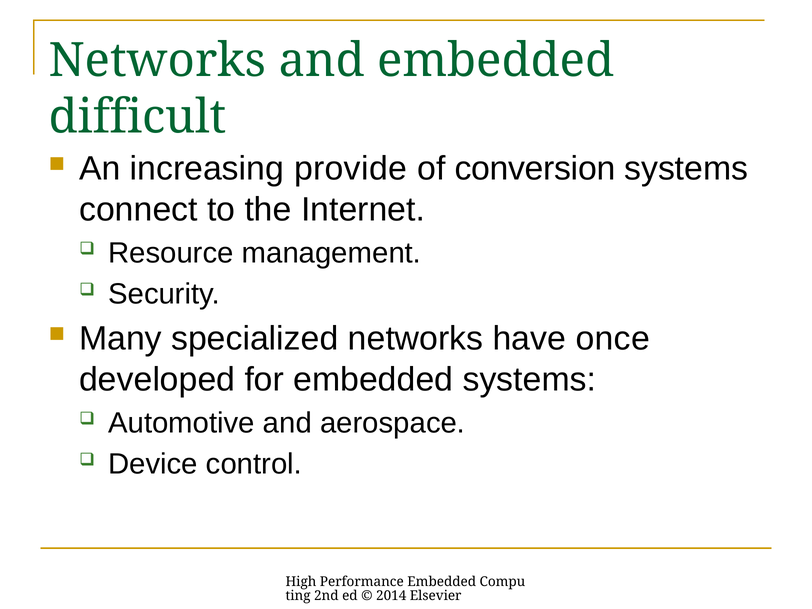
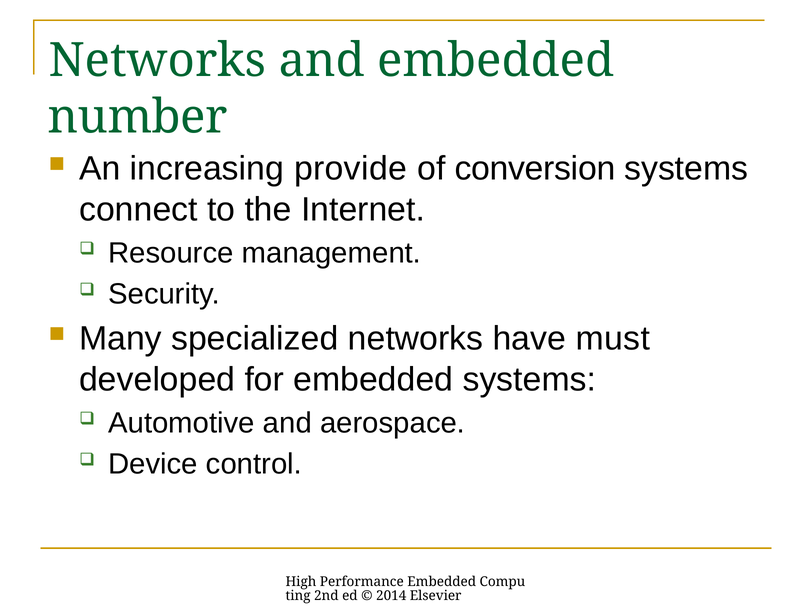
difficult: difficult -> number (138, 117)
once: once -> must (613, 339)
